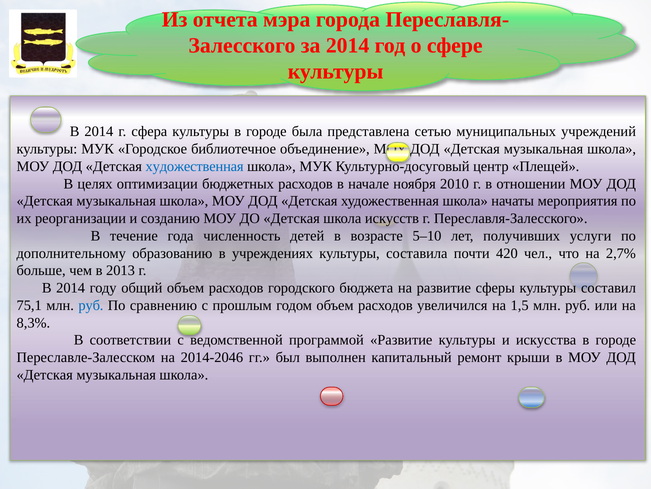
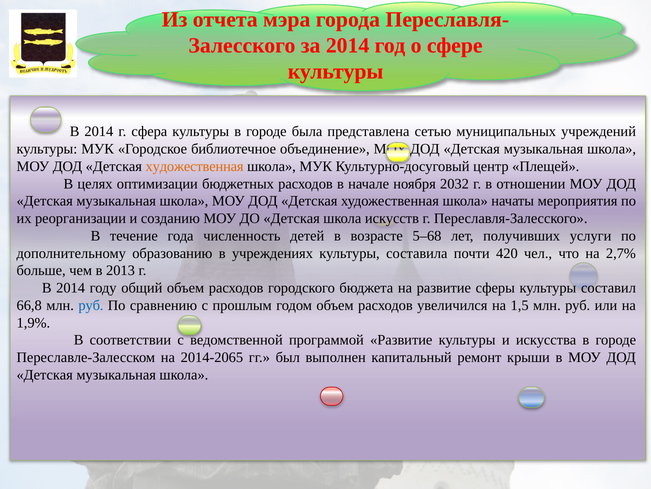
художественная colour: blue -> orange (195, 166)
2010: 2010 -> 2032 (455, 183)
5–10: 5–10 -> 5–68 (427, 236)
75,1: 75,1 -> 66,8 (29, 305)
8,3%: 8,3% -> 1,9% (33, 322)
2014-2046: 2014-2046 -> 2014-2065 (212, 357)
